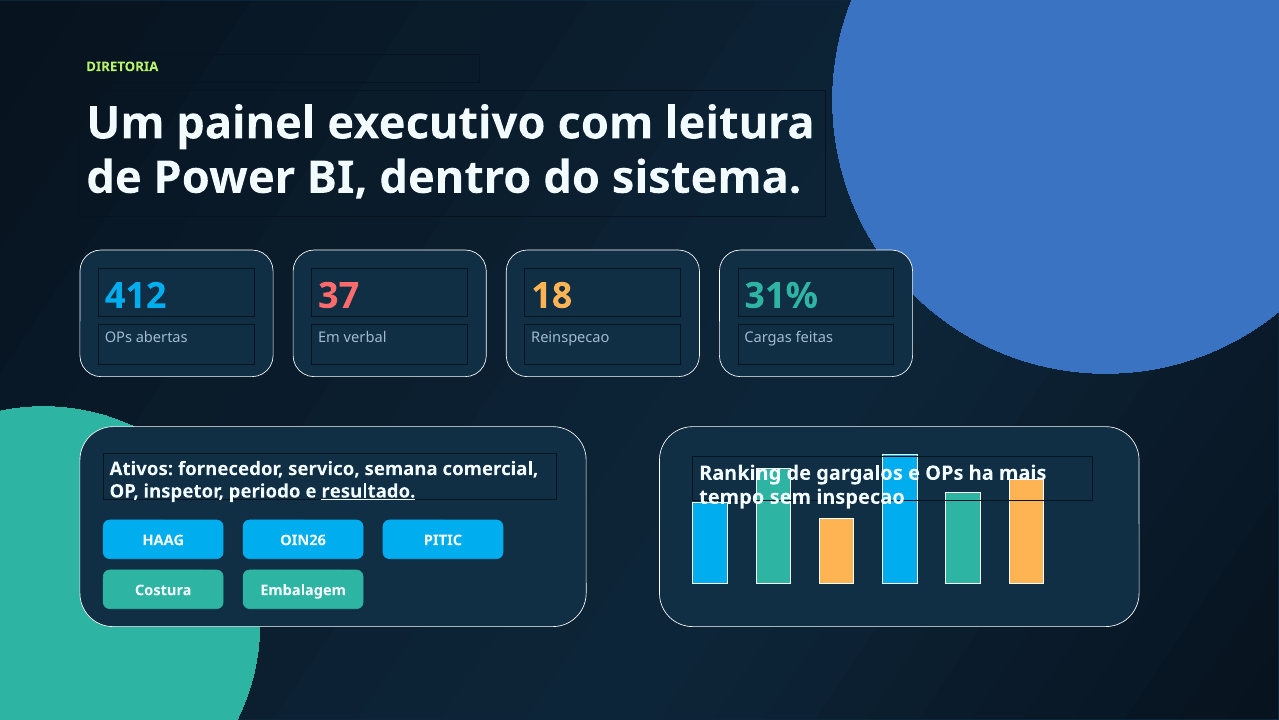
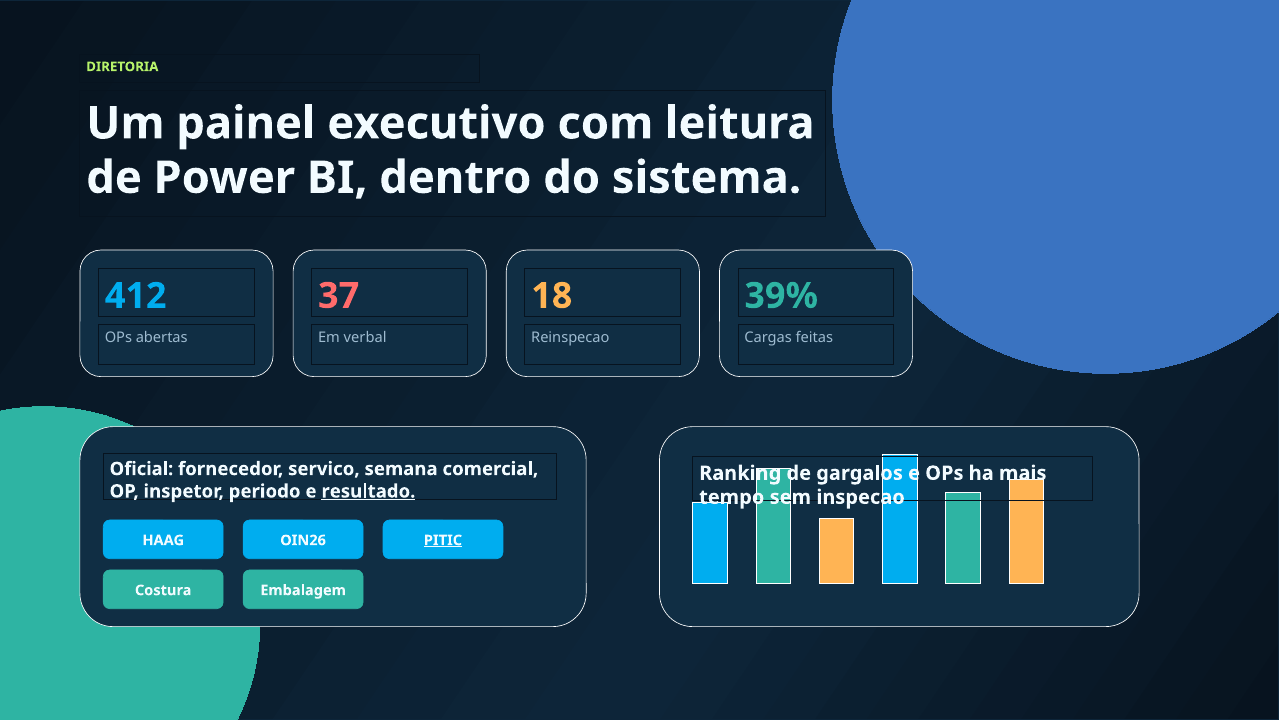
31%: 31% -> 39% (781, 296)
Ativos: Ativos -> Oficial (141, 469)
PITIC underline: none -> present (443, 540)
